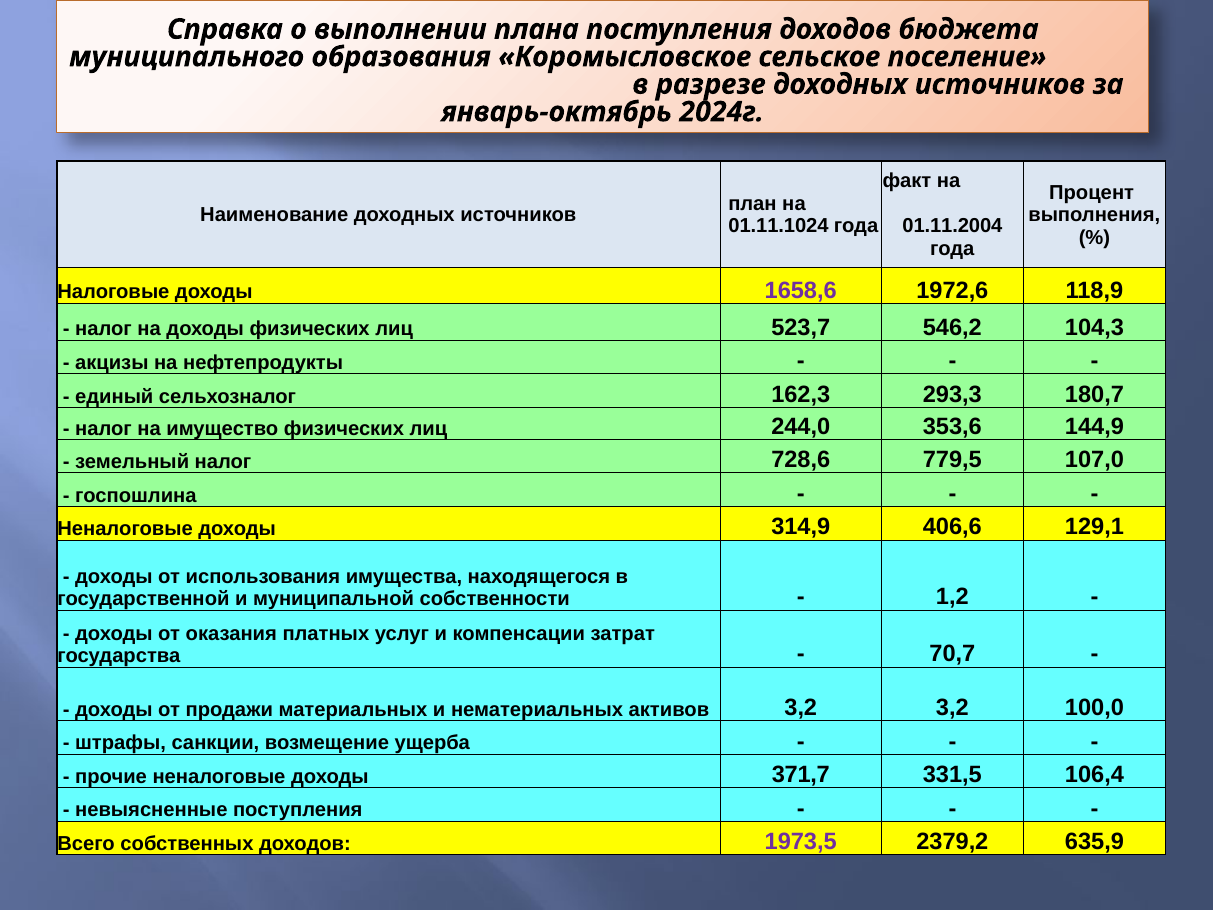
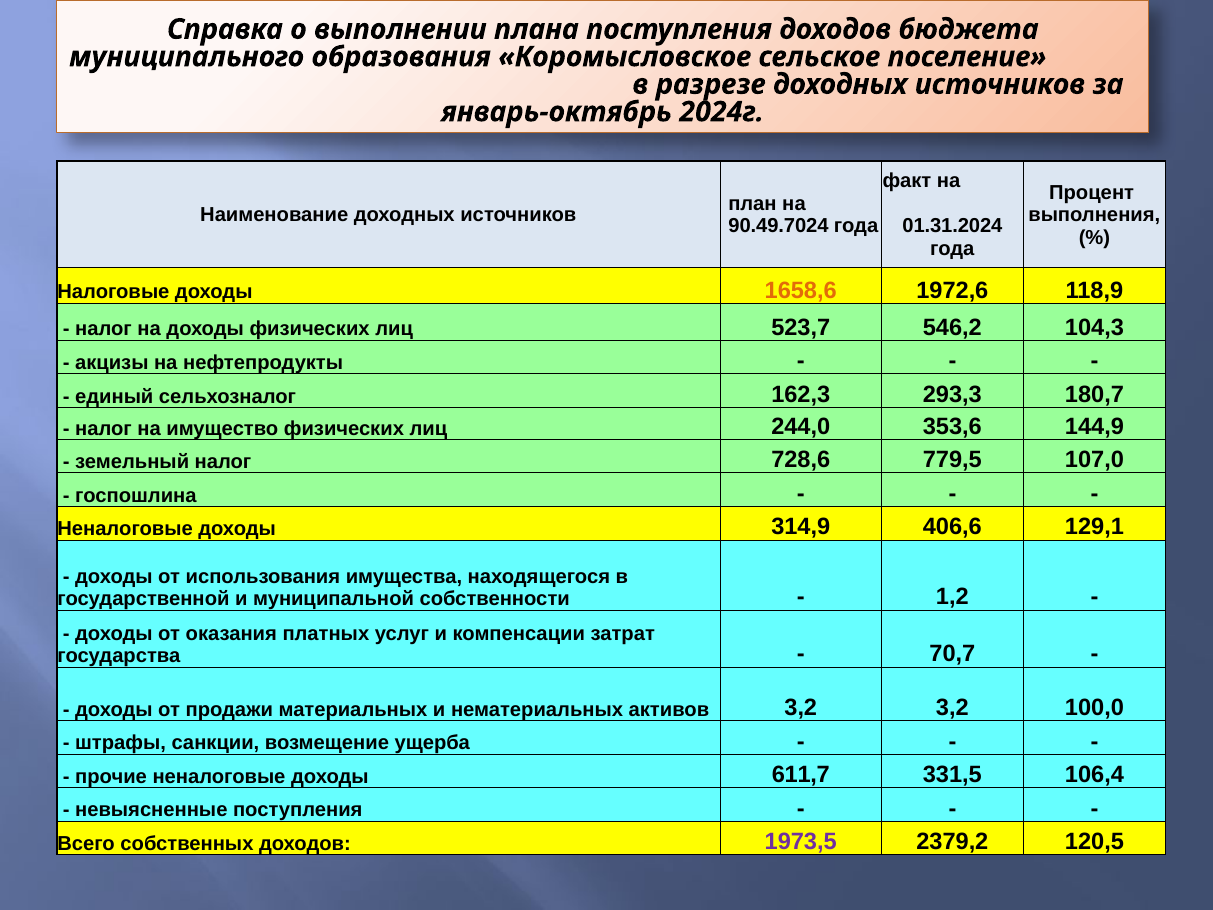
01.11.1024: 01.11.1024 -> 90.49.7024 (779, 226)
01.11.2004: 01.11.2004 -> 01.31.2024 (952, 226)
1658,6 colour: purple -> orange (801, 290)
371,7: 371,7 -> 611,7 (801, 775)
635,9: 635,9 -> 120,5 (1094, 842)
